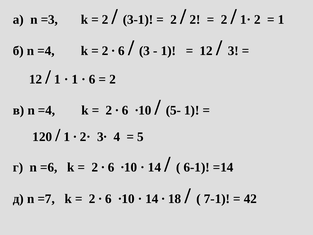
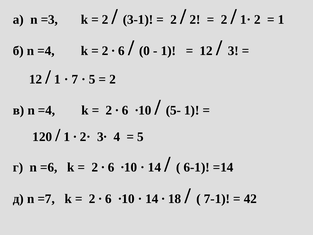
3: 3 -> 0 (145, 51)
1: 1 -> 7 (75, 79)
6: 6 -> 5 (92, 79)
